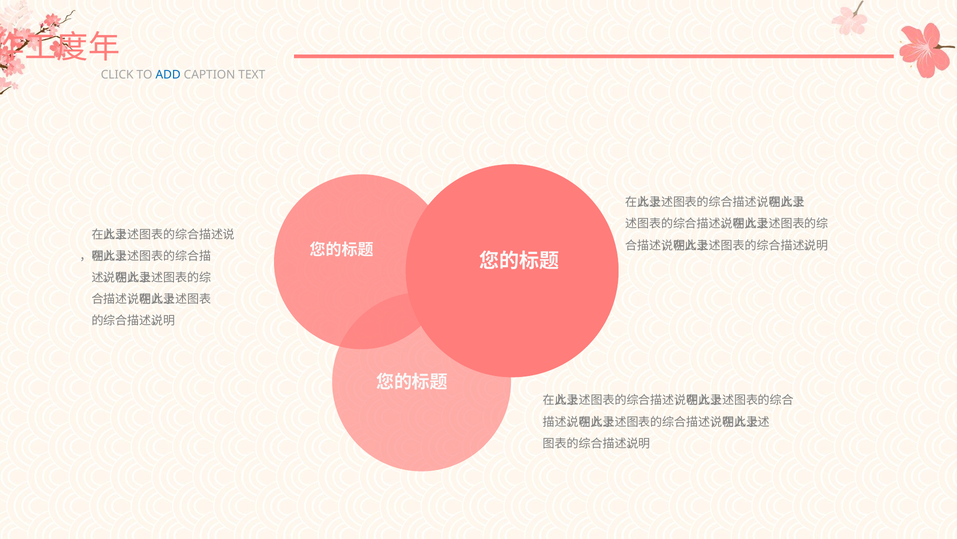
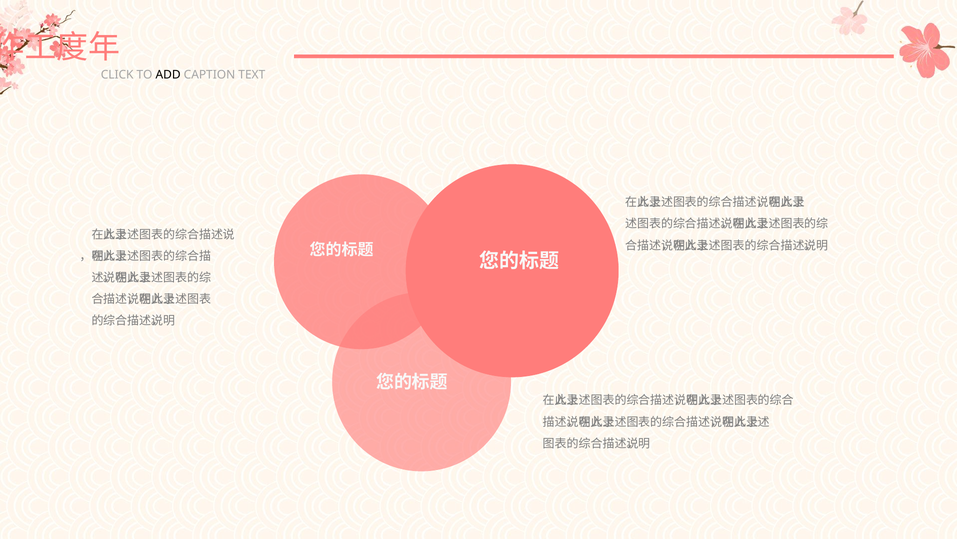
ADD colour: blue -> black (168, 75)
